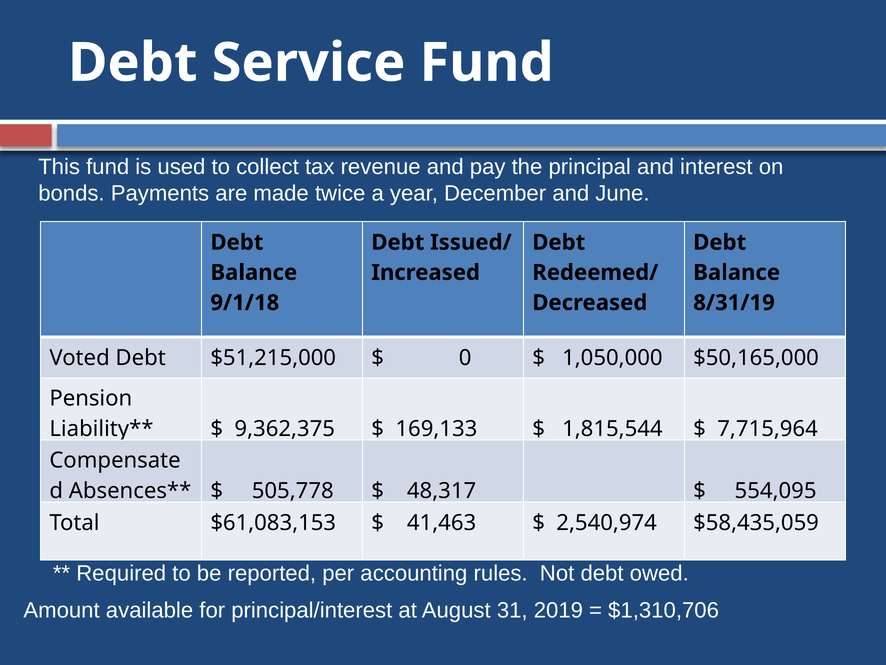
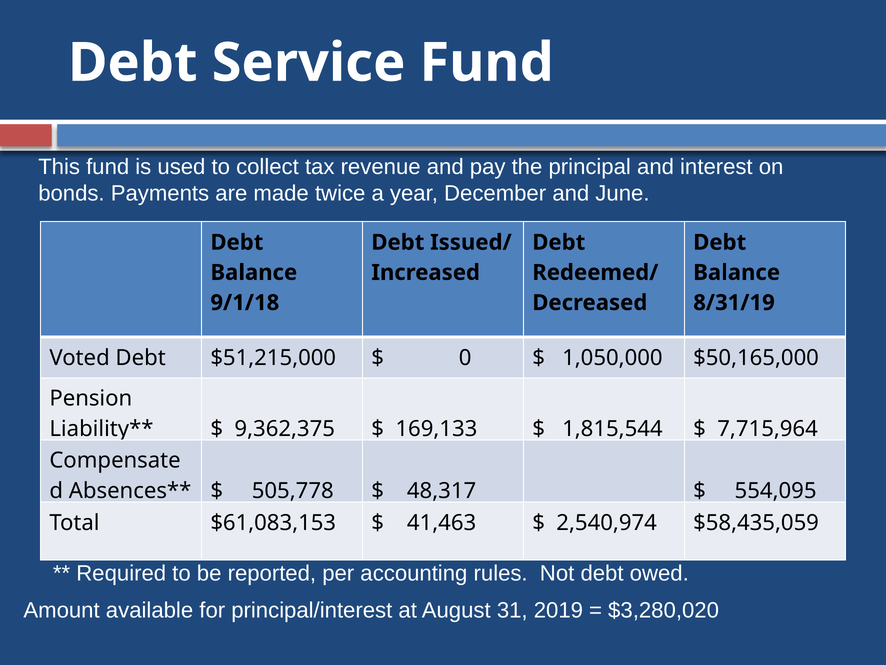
$1,310,706: $1,310,706 -> $3,280,020 (664, 610)
